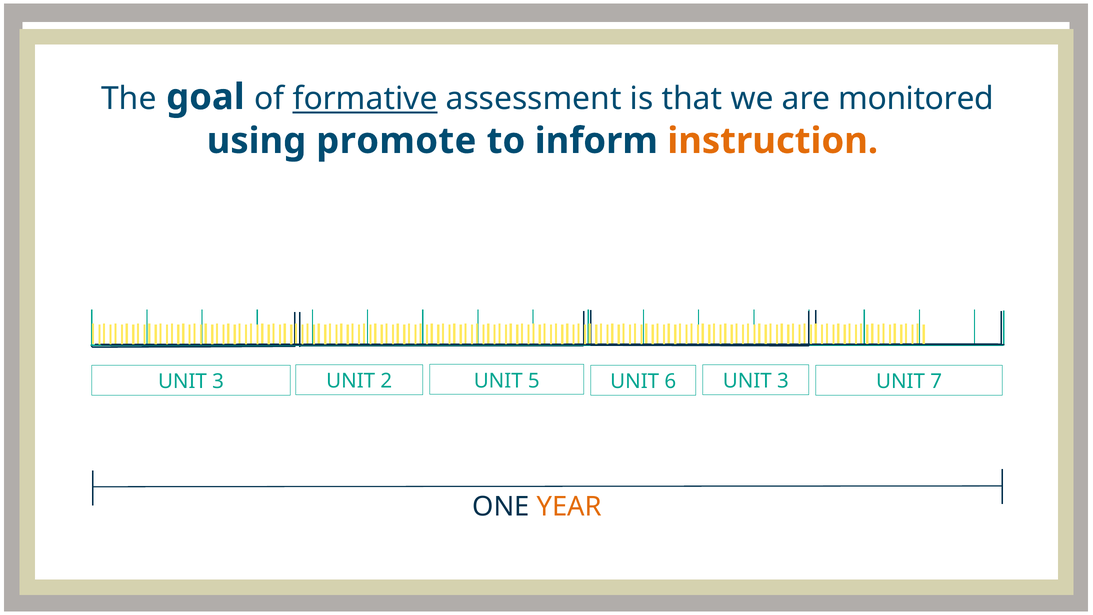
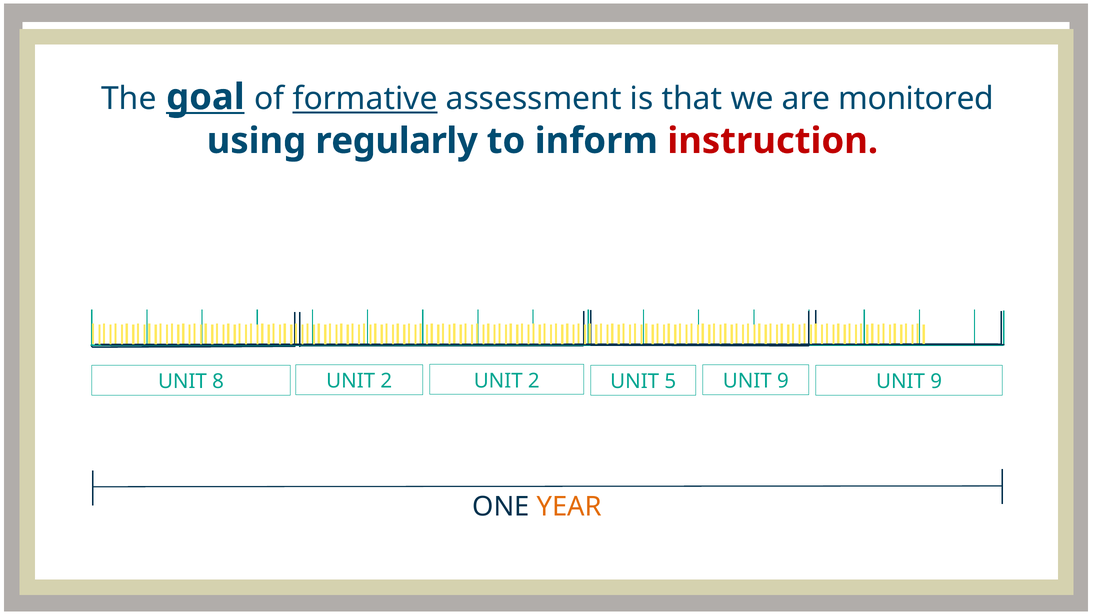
goal underline: none -> present (205, 97)
promote: promote -> regularly (397, 141)
instruction colour: orange -> red (773, 141)
3: 3 -> 8 (218, 382)
2 UNIT 5: 5 -> 2 (534, 381)
6: 6 -> 5 (670, 382)
3: 3 -> 9 (783, 381)
7: 7 -> 9 (936, 382)
